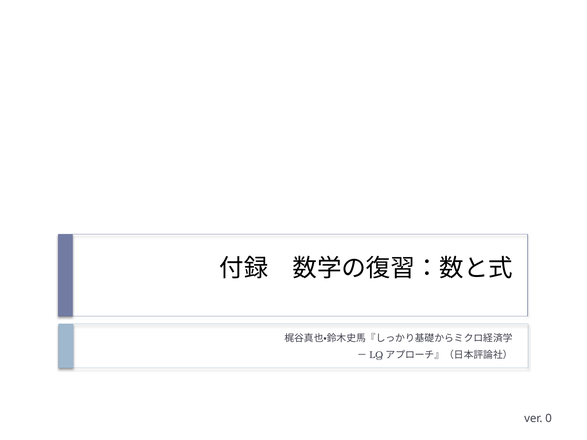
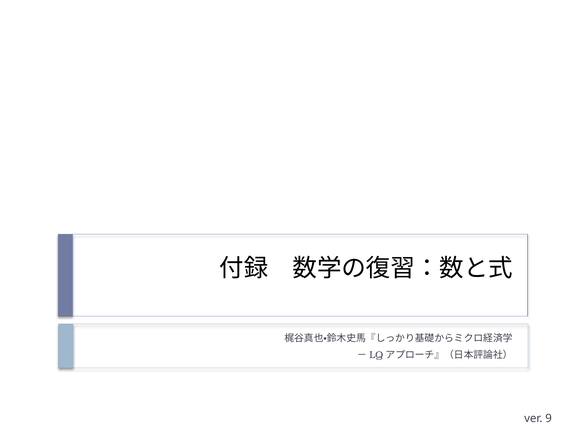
0: 0 -> 9 (549, 419)
